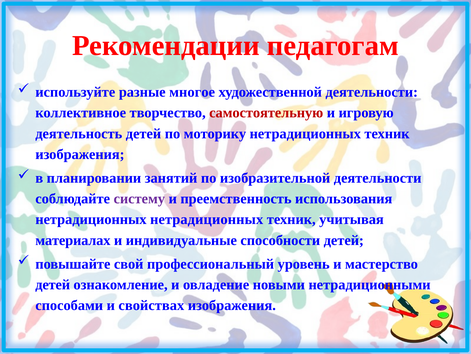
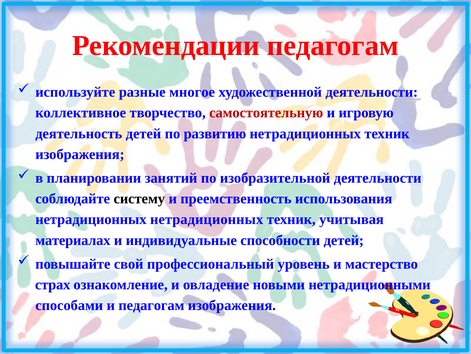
моторику: моторику -> развитию (215, 133)
систему colour: purple -> black (139, 198)
детей: детей -> страх (53, 284)
и свойствах: свойствах -> педагогам (151, 305)
